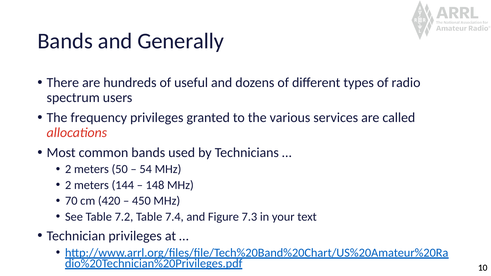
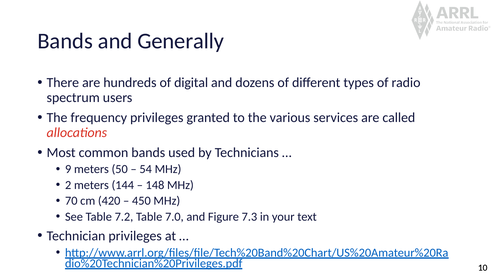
useful: useful -> digital (191, 83)
2: 2 -> 9 (68, 169)
7.4: 7.4 -> 7.0 (174, 217)
